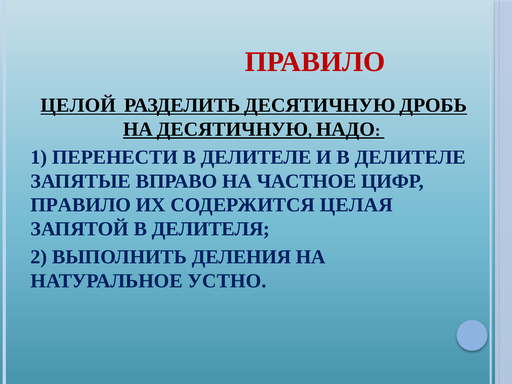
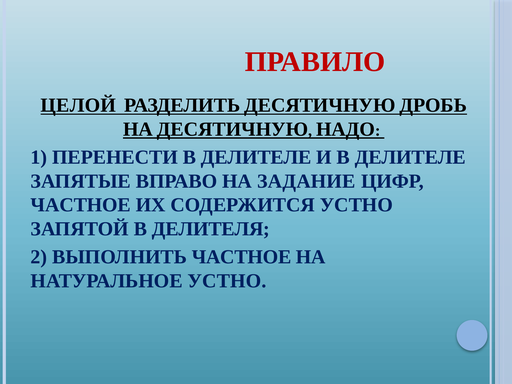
ЧАСТНОЕ: ЧАСТНОЕ -> ЗАДАНИЕ (306, 181)
ПРАВИЛО: ПРАВИЛО -> ЧАСТНОЕ (81, 205)
СОДЕРЖИТСЯ ЦЕЛАЯ: ЦЕЛАЯ -> УСТНО (356, 205)
ВЫПОЛНИТЬ ДЕЛЕНИЯ: ДЕЛЕНИЯ -> ЧАСТНОЕ (241, 257)
